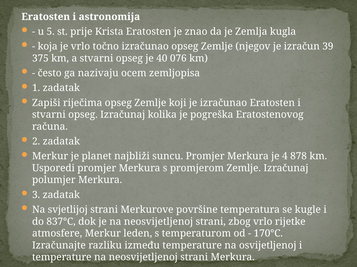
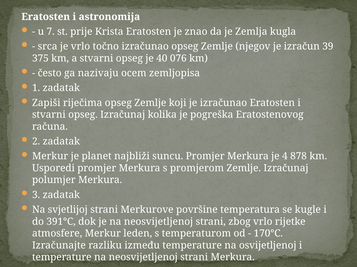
5: 5 -> 7 (51, 32)
koja: koja -> srca (48, 47)
837°C: 837°C -> 391°C (61, 222)
